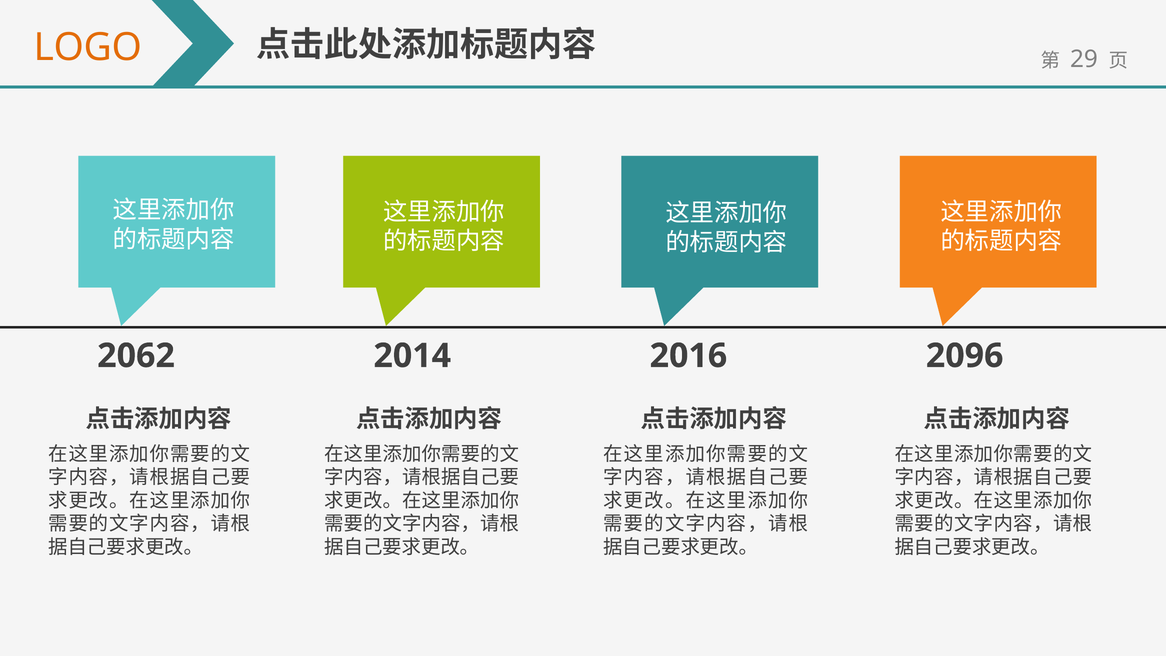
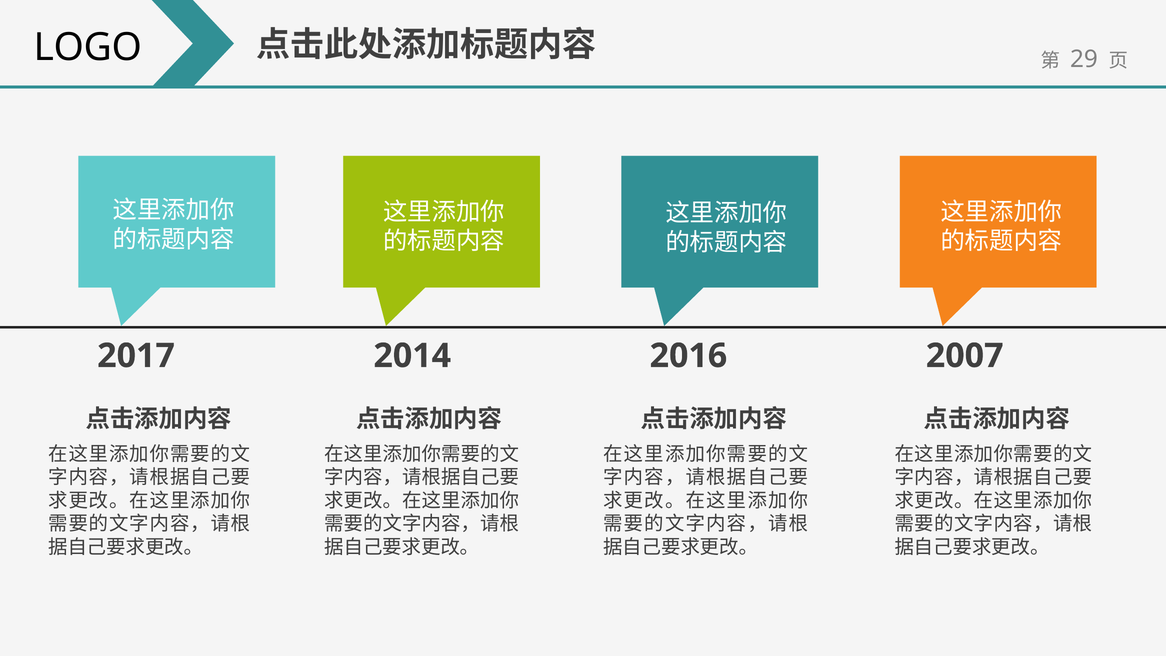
LOGO colour: orange -> black (88, 48)
2062: 2062 -> 2017 (136, 356)
2096: 2096 -> 2007 (965, 356)
